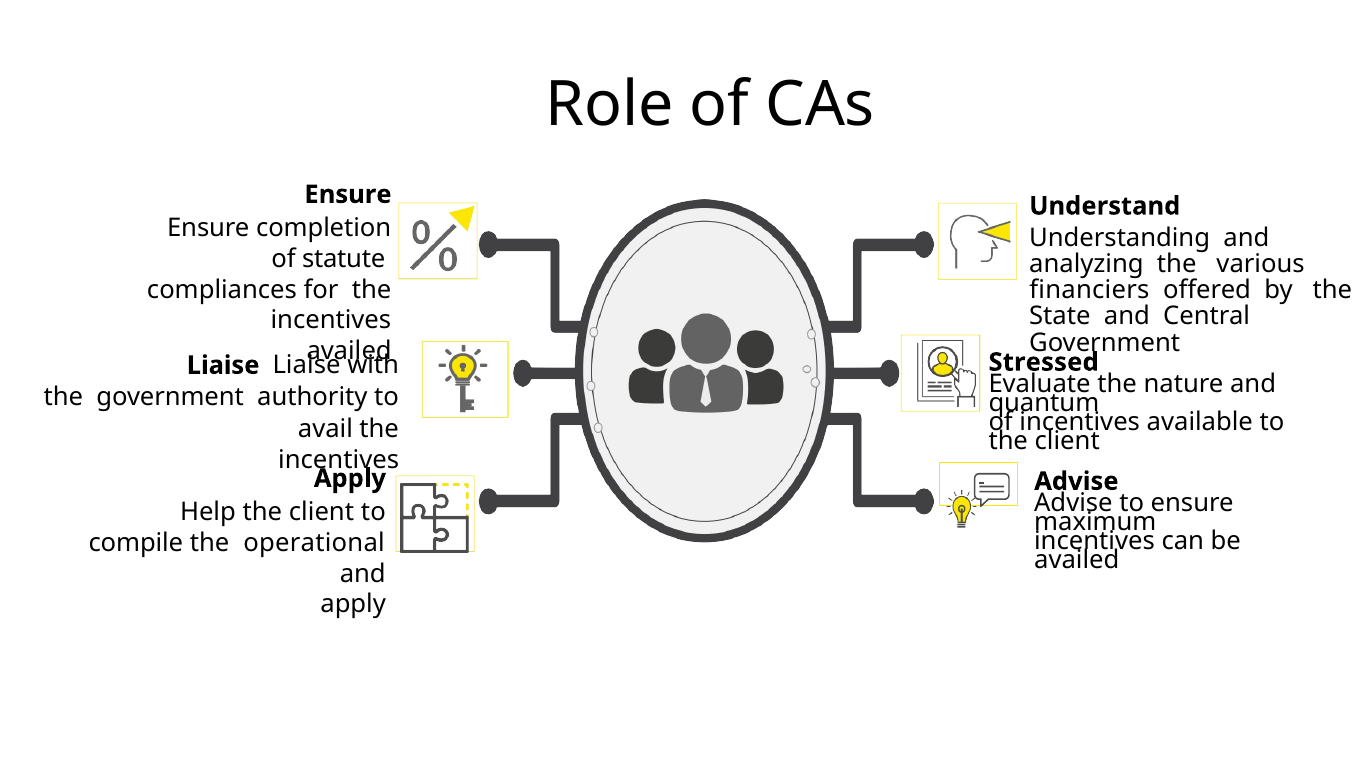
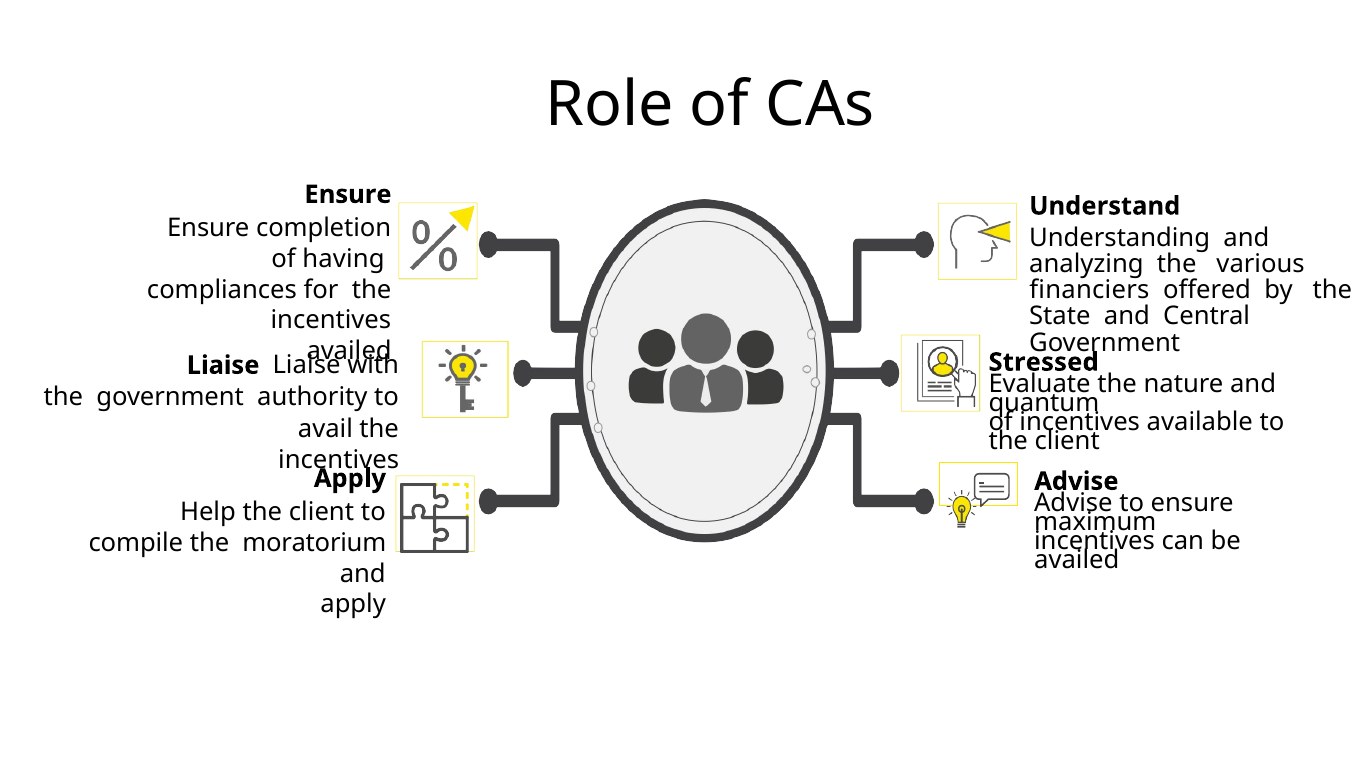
statute: statute -> having (343, 259)
operational: operational -> moratorium (314, 542)
